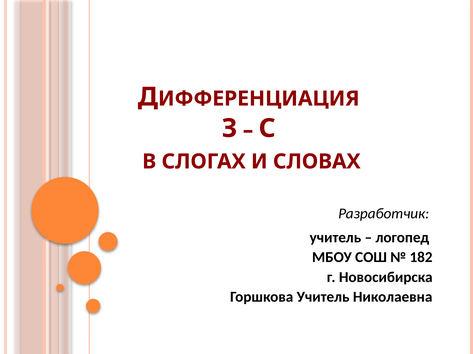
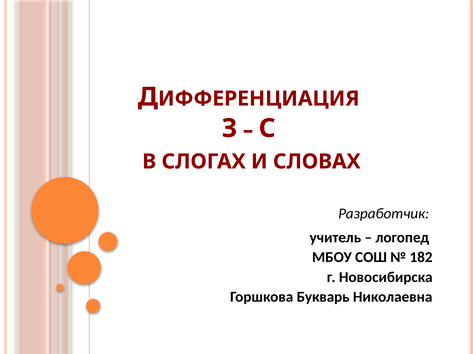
Горшкова Учитель: Учитель -> Букварь (323, 298)
